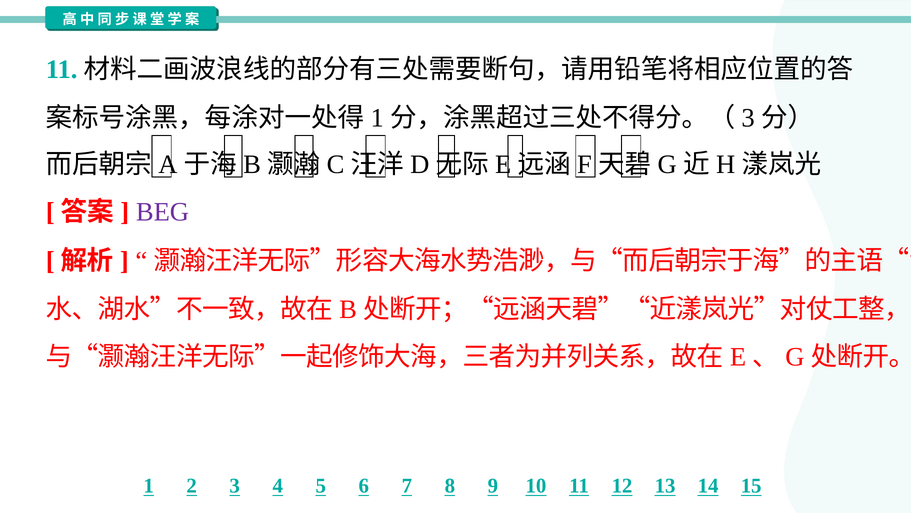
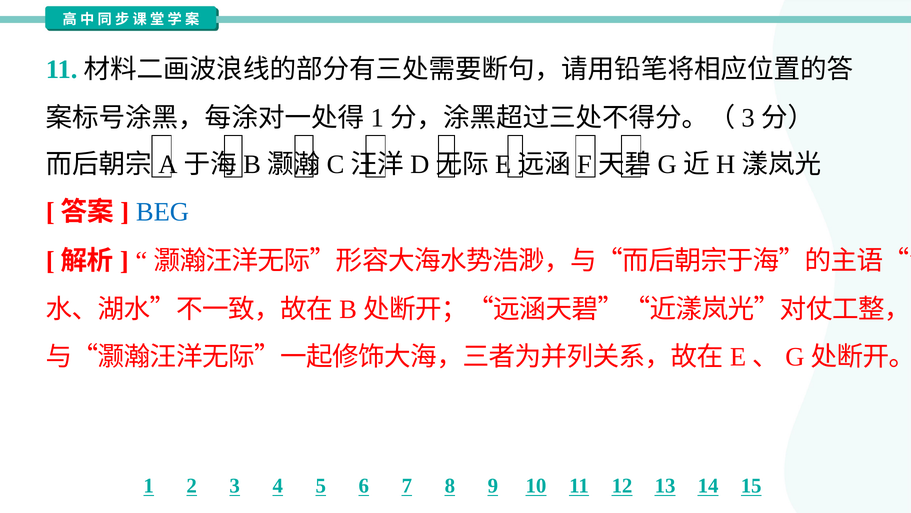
BEG colour: purple -> blue (162, 212)
